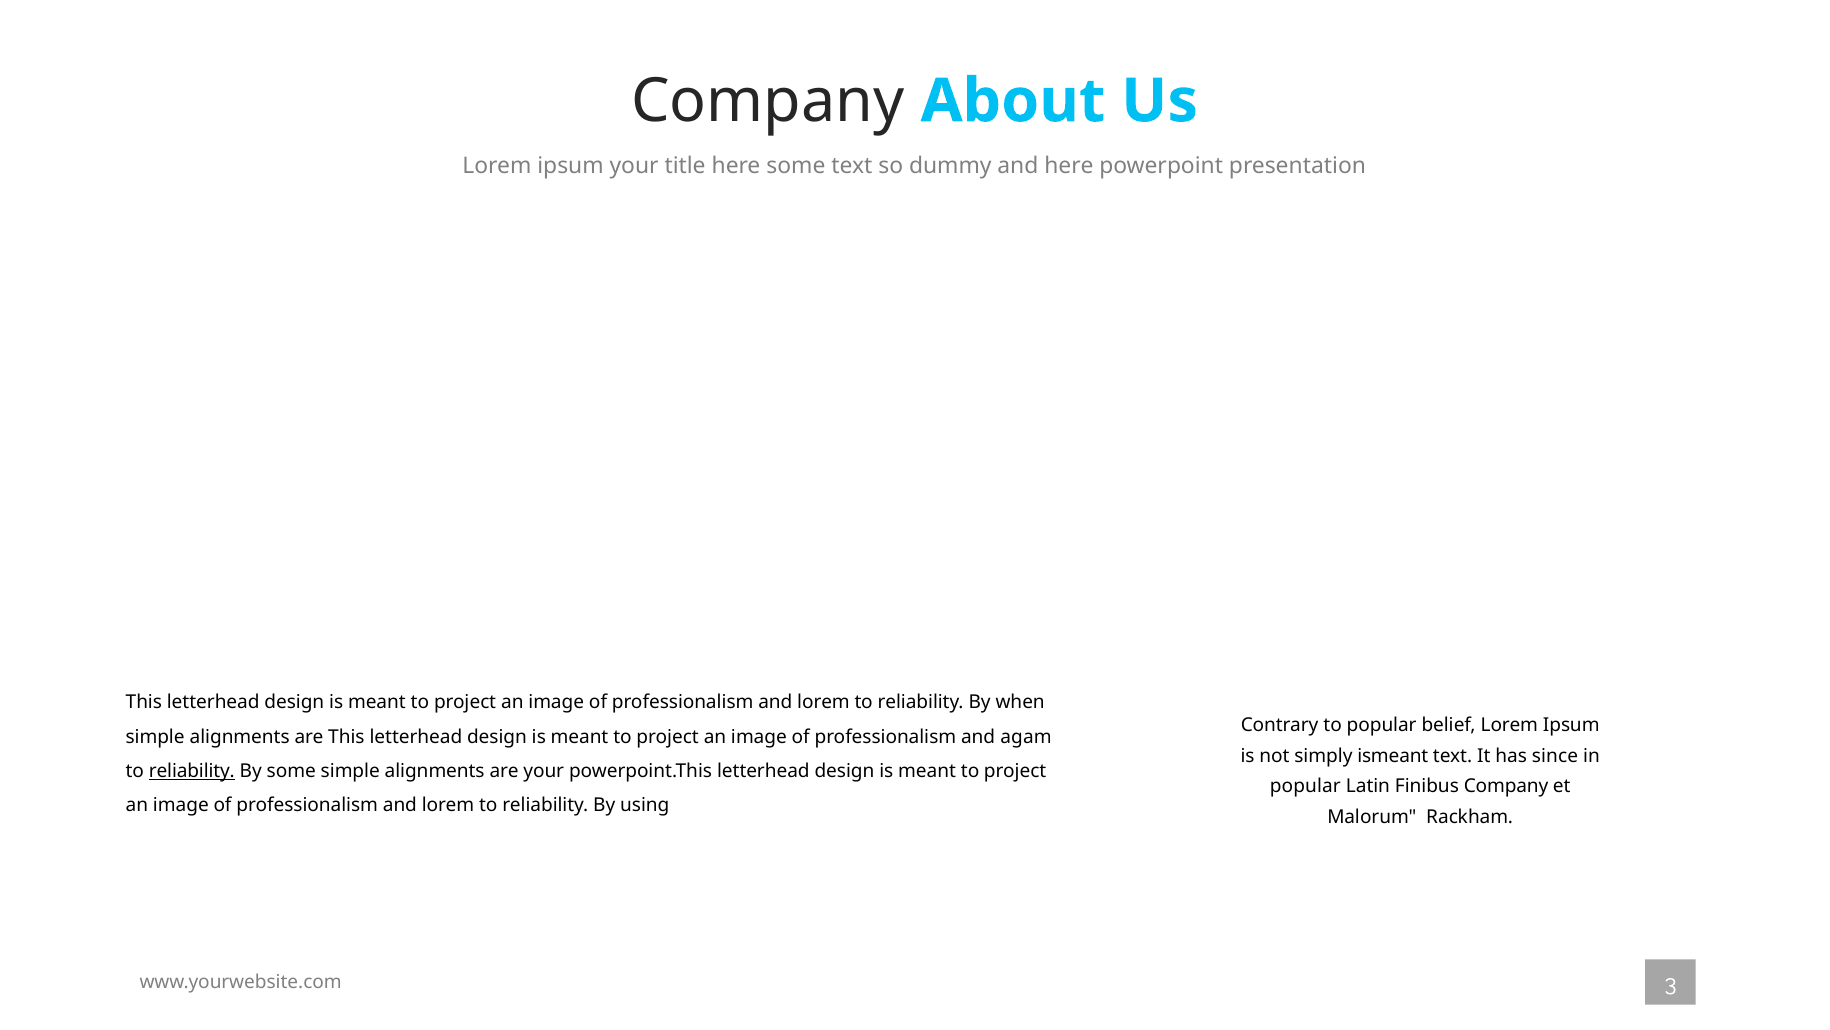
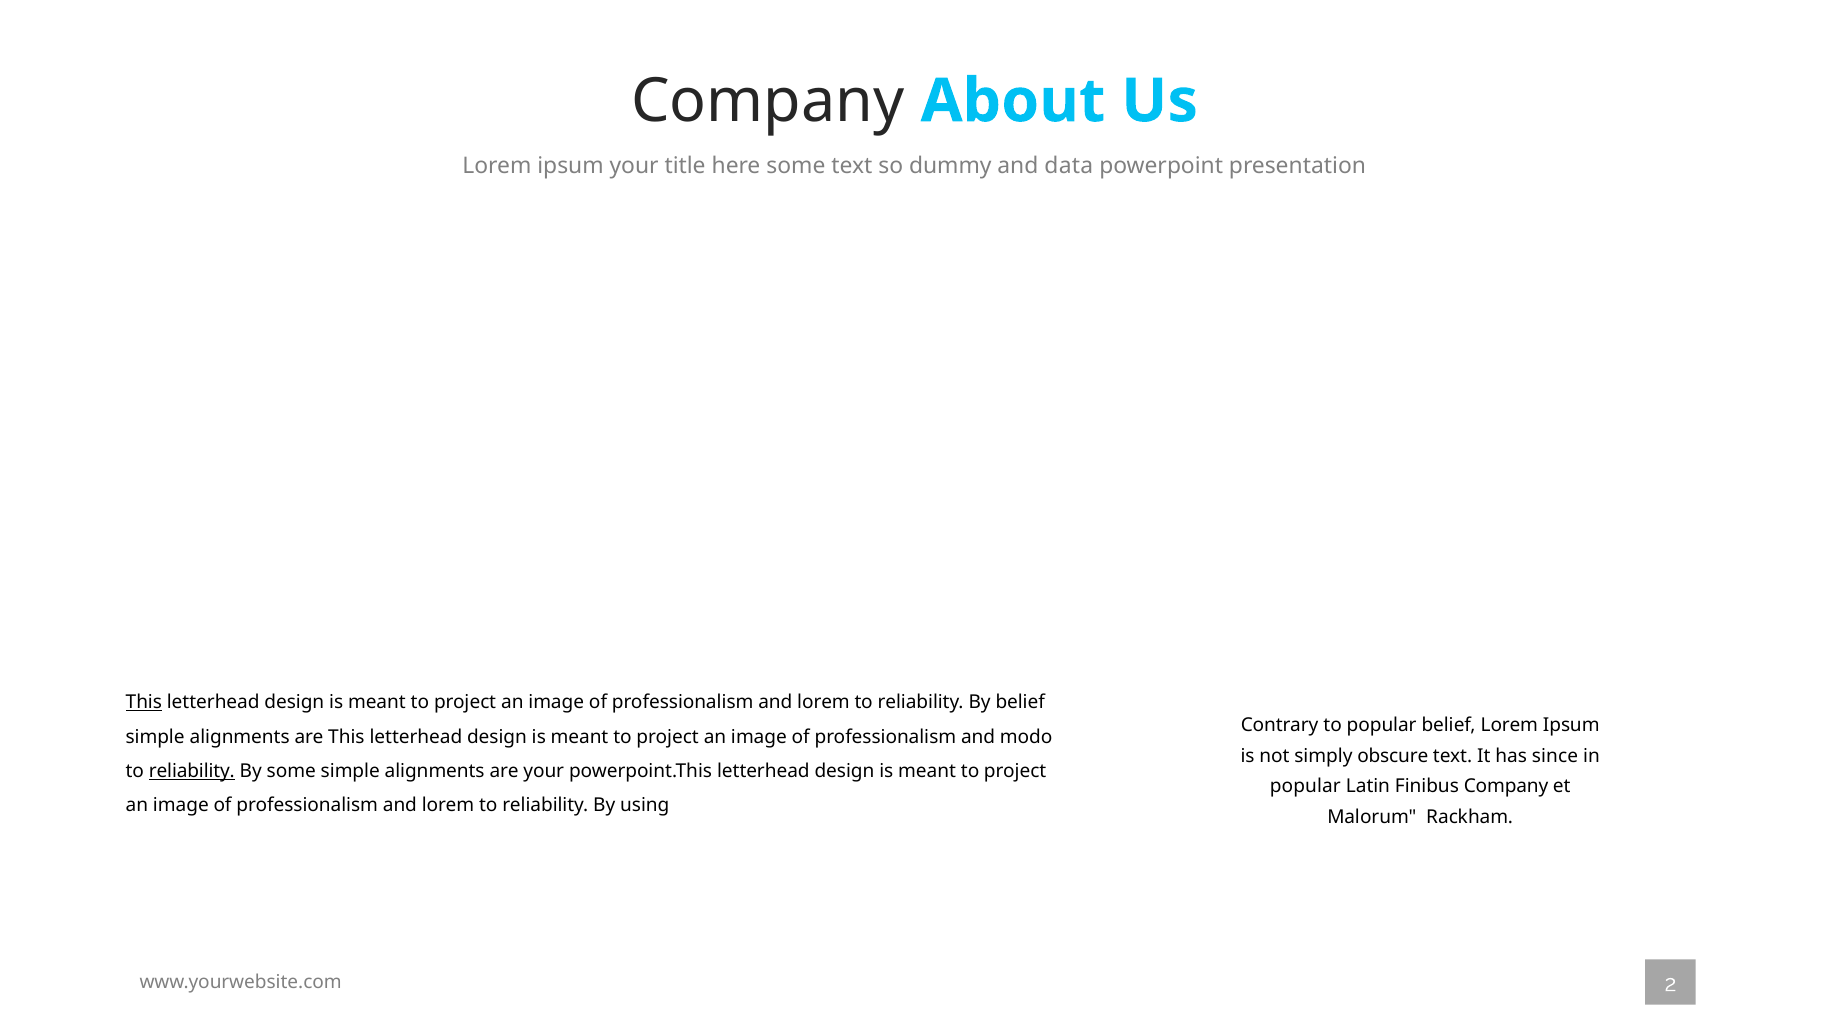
and here: here -> data (1069, 166)
This underline: none -> present (144, 702)
By when: when -> belief (1020, 702)
agam: agam -> modo (1026, 736)
ismeant: ismeant -> obscure (1393, 755)
3: 3 -> 2 (1670, 983)
